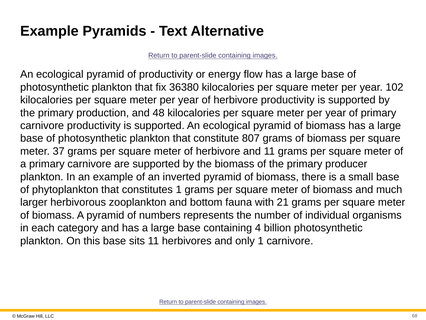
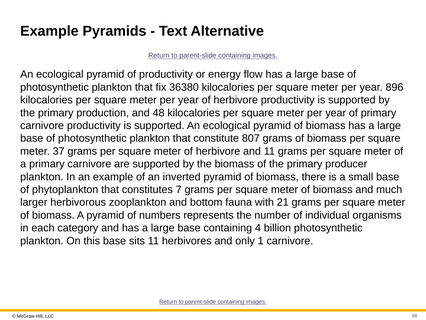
102: 102 -> 896 (395, 87)
constitutes 1: 1 -> 7 (179, 189)
